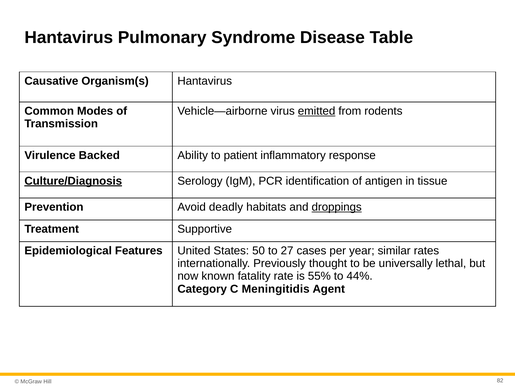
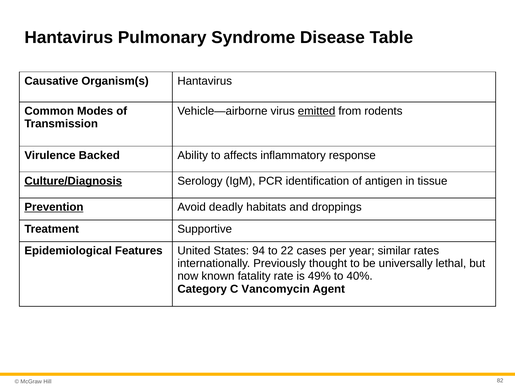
patient: patient -> affects (240, 155)
Prevention underline: none -> present (54, 207)
droppings underline: present -> none (337, 207)
50: 50 -> 94 (259, 251)
27: 27 -> 22 (287, 251)
55%: 55% -> 49% (319, 276)
44%: 44% -> 40% (360, 276)
Meningitidis: Meningitidis -> Vancomycin (276, 289)
